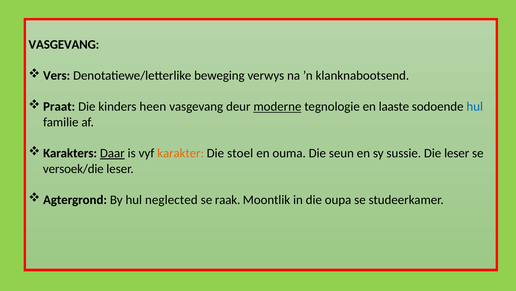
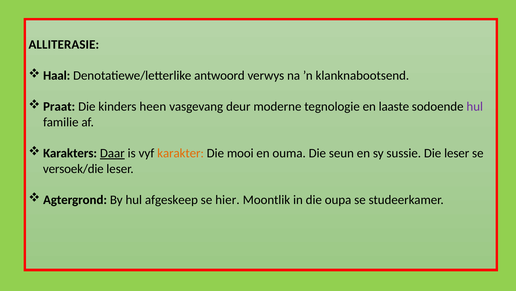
VASGEVANG: VASGEVANG -> ALLITERASIE (64, 44)
Vers: Vers -> Haal (57, 75)
beweging: beweging -> antwoord (219, 75)
moderne underline: present -> none (277, 106)
hul colour: blue -> purple (475, 106)
stoel: stoel -> mooi (240, 153)
neglected: neglected -> afgeskeep (171, 199)
raak: raak -> hier (227, 199)
